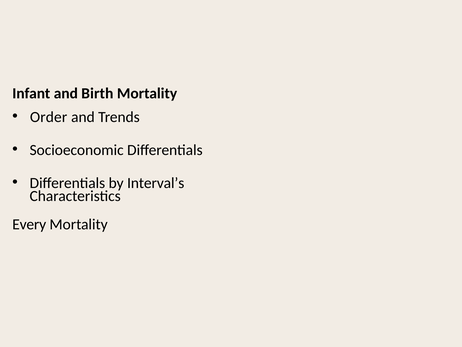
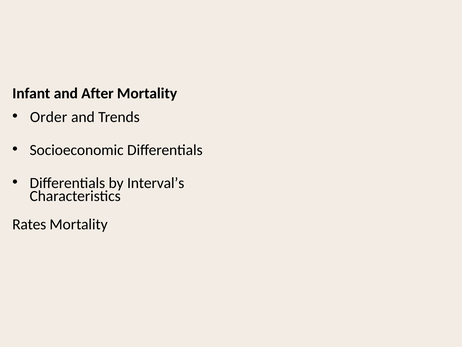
Birth: Birth -> After (97, 93)
Every: Every -> Rates (29, 224)
